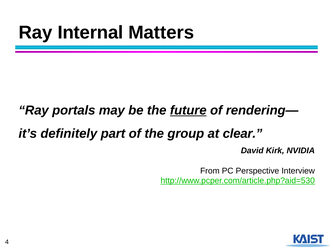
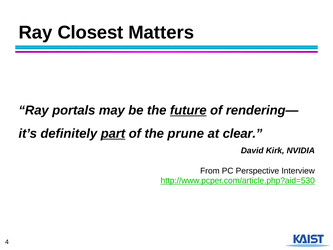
Internal: Internal -> Closest (90, 33)
part underline: none -> present (113, 133)
group: group -> prune (186, 133)
